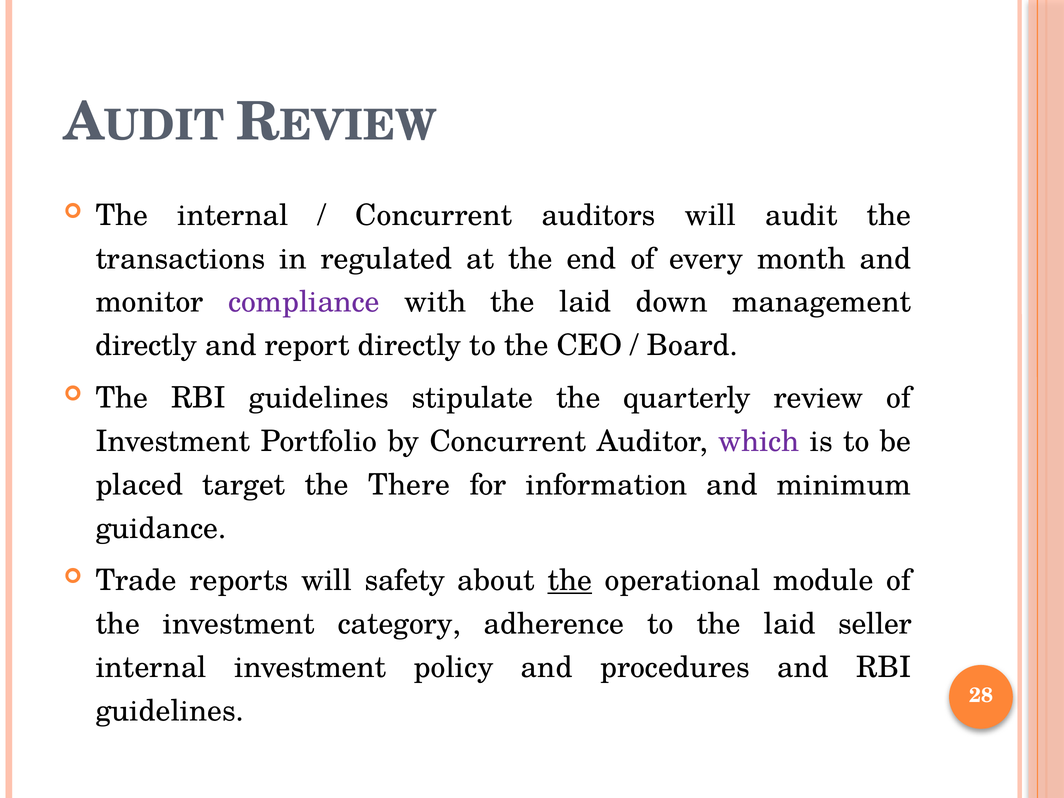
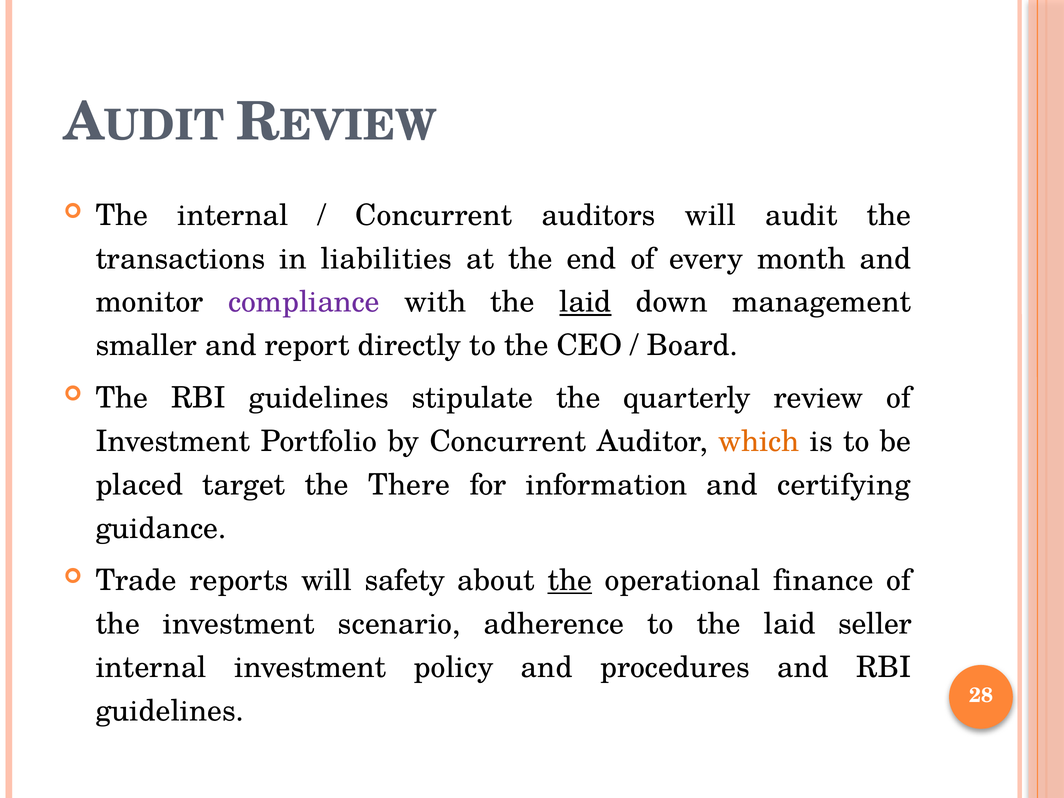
regulated: regulated -> liabilities (386, 259)
laid underline: none -> present (585, 302)
directly: directly -> smaller (146, 346)
which colour: purple -> orange (759, 441)
minimum: minimum -> certifying (844, 485)
module: module -> finance (823, 581)
category: category -> scenario (399, 624)
